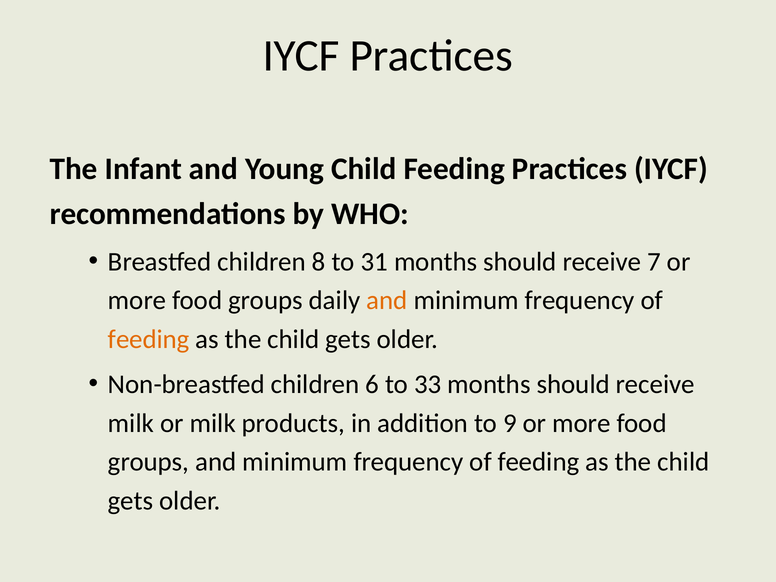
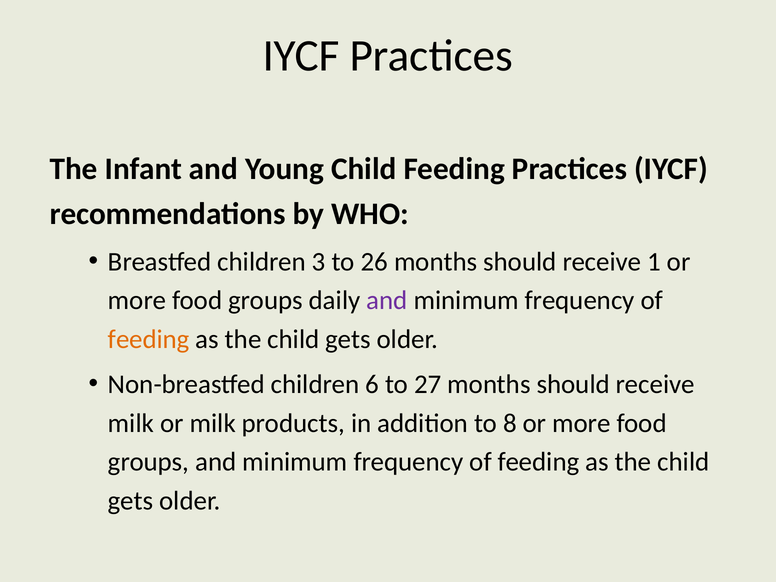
8: 8 -> 3 (319, 262)
31: 31 -> 26 (374, 262)
7: 7 -> 1 (654, 262)
and colour: orange -> purple (387, 300)
33: 33 -> 27 (428, 384)
9: 9 -> 8 (510, 423)
